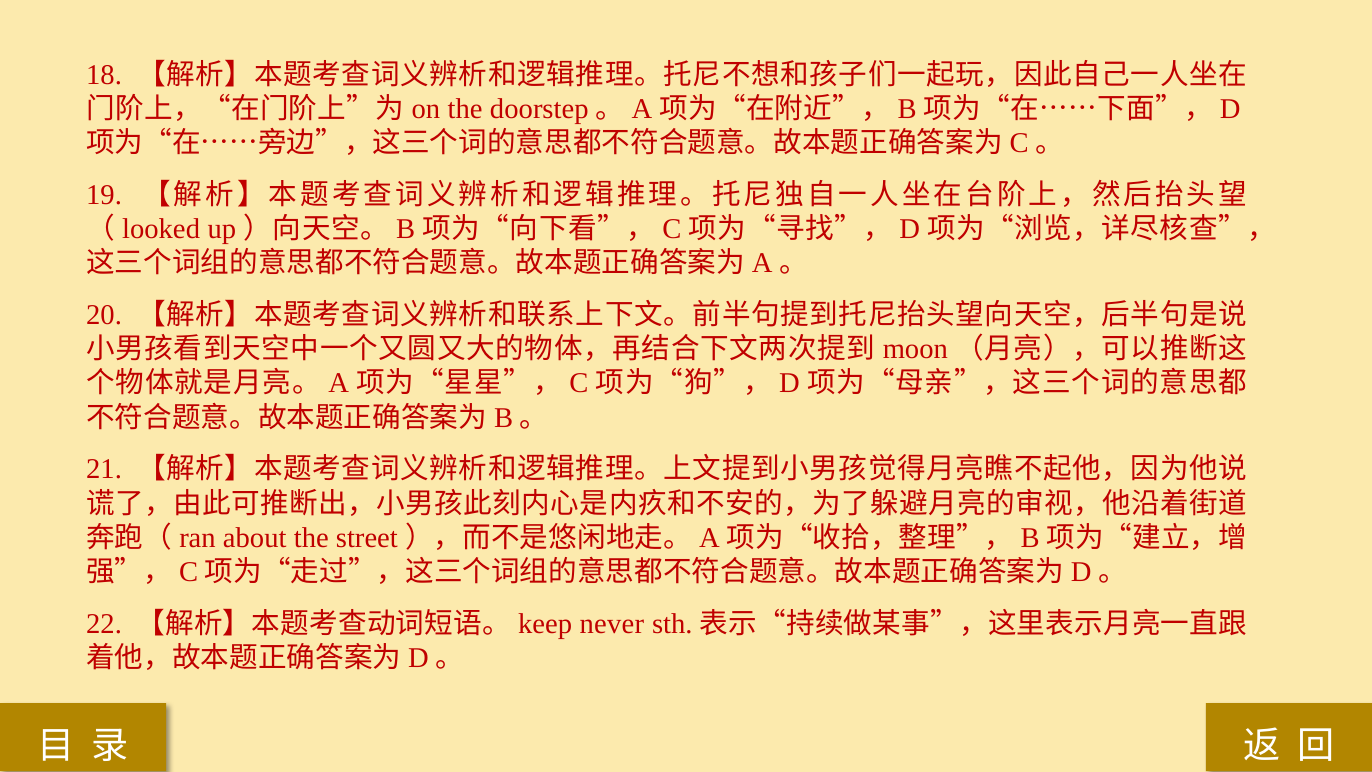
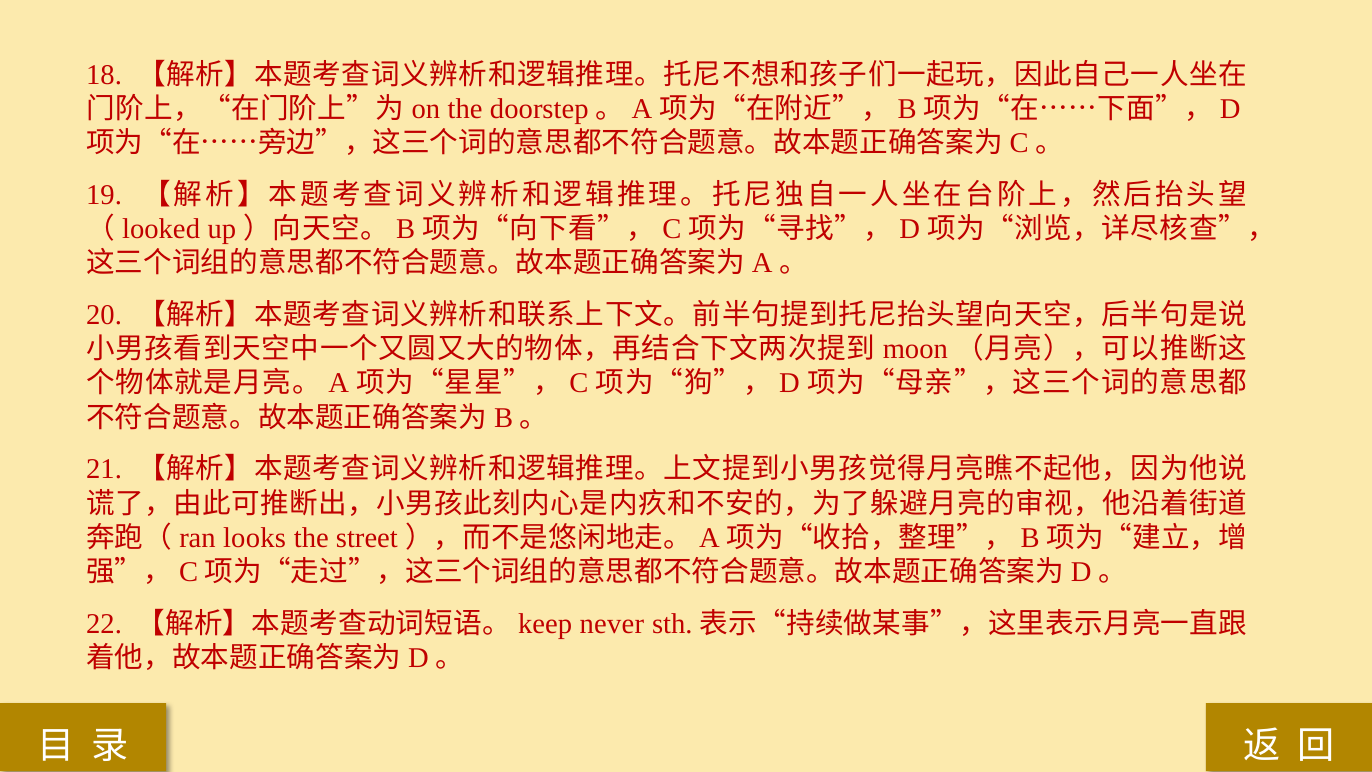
about: about -> looks (255, 538)
